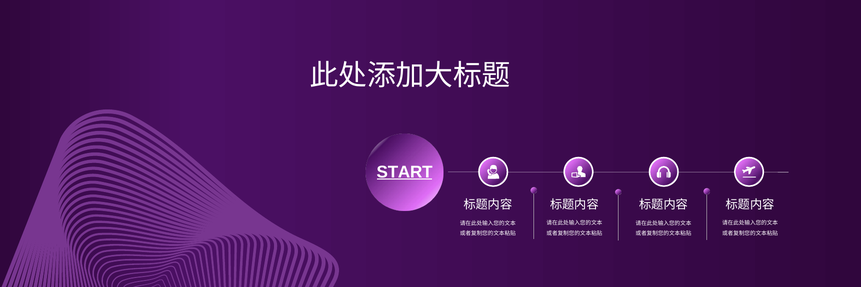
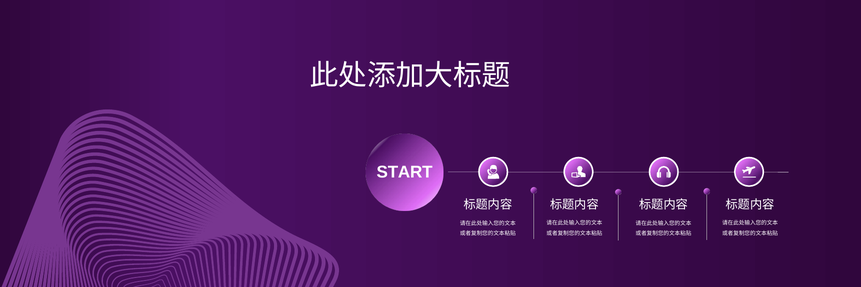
START underline: present -> none (405, 172)
